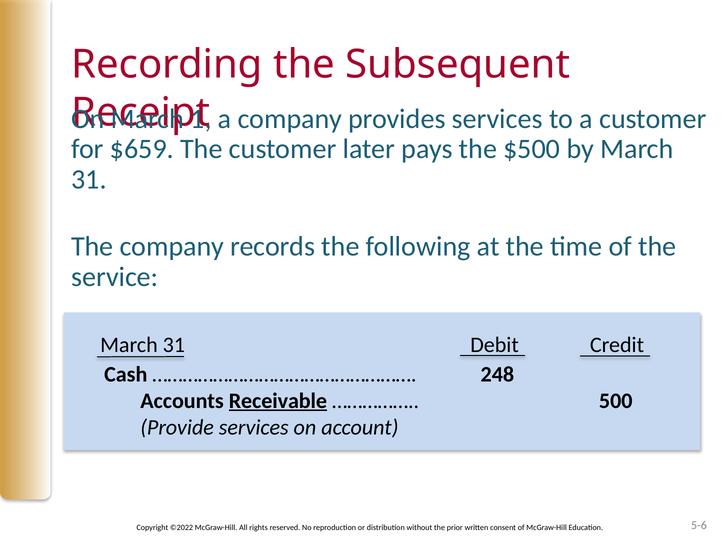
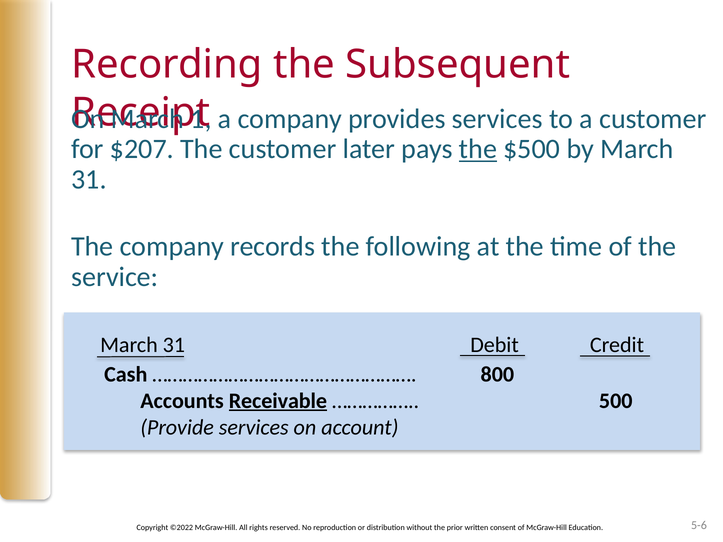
$659: $659 -> $207 (142, 149)
the underline: none -> present (478, 149)
248: 248 -> 800 (497, 374)
